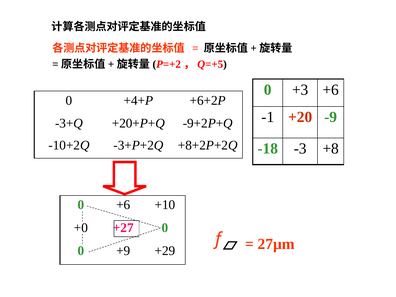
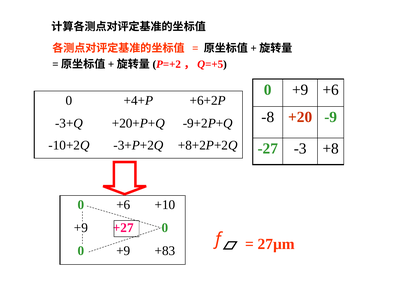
+3: +3 -> +9 (300, 90)
-1: -1 -> -8 (268, 117)
-18: -18 -> -27 (268, 149)
+0: +0 -> +9 (81, 228)
+29: +29 -> +83 (165, 251)
